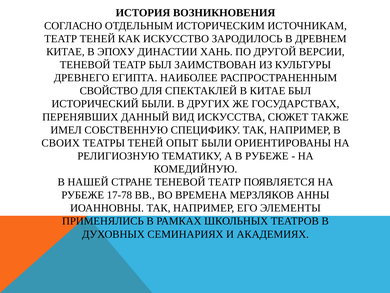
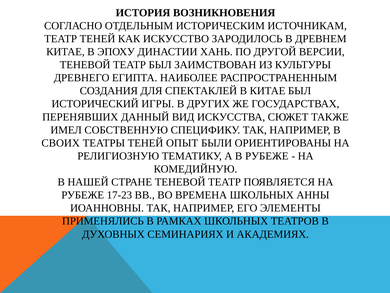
СВОЙСТВО: СВОЙСТВО -> СОЗДАНИЯ (109, 91)
ИСТОРИЧЕСКИЙ БЫЛИ: БЫЛИ -> ИГРЫ (158, 104)
17-78: 17-78 -> 17-23 (119, 195)
ВРЕМЕНА МЕРЗЛЯКОВ: МЕРЗЛЯКОВ -> ШКОЛЬНЫХ (262, 195)
